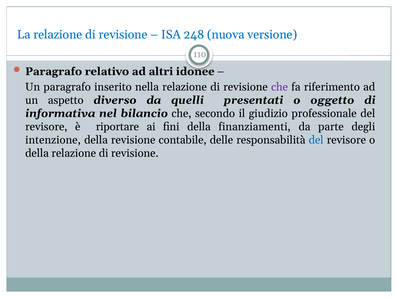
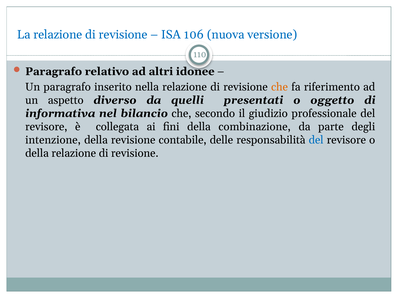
248: 248 -> 106 (194, 35)
che colour: purple -> orange (280, 87)
riportare: riportare -> collegata (117, 127)
finanziamenti: finanziamenti -> combinazione (255, 127)
